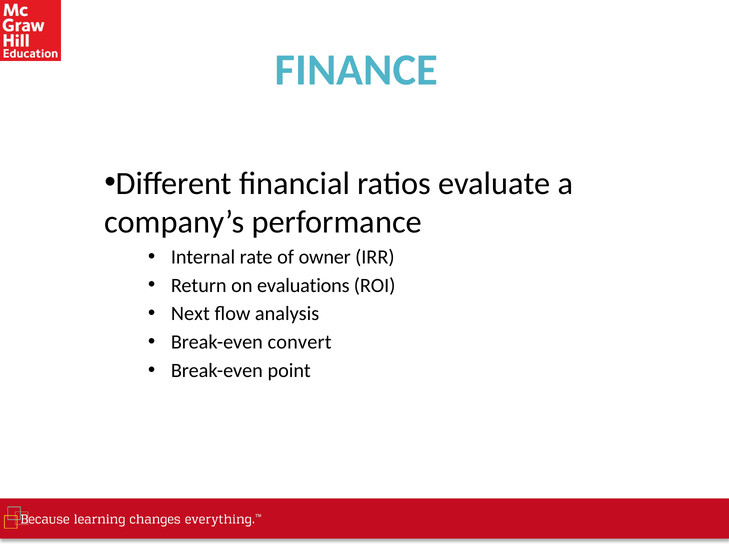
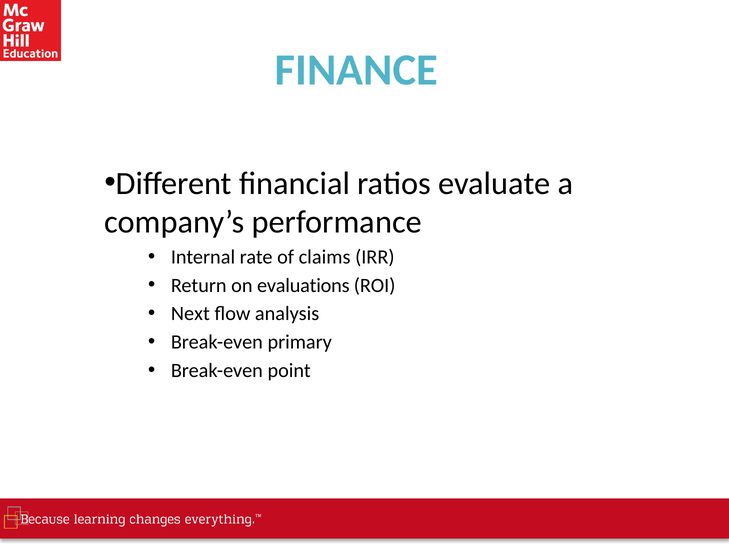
owner: owner -> claims (325, 257)
convert: convert -> primary (300, 342)
